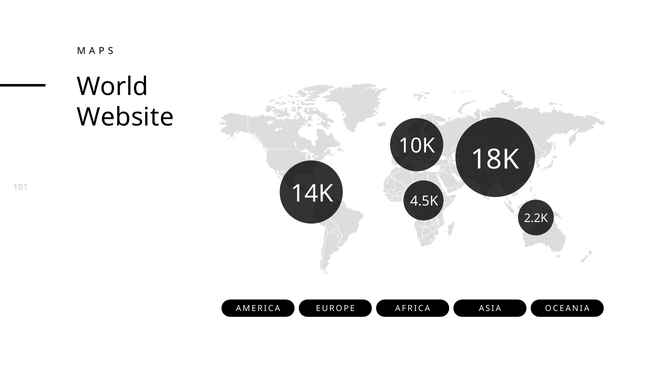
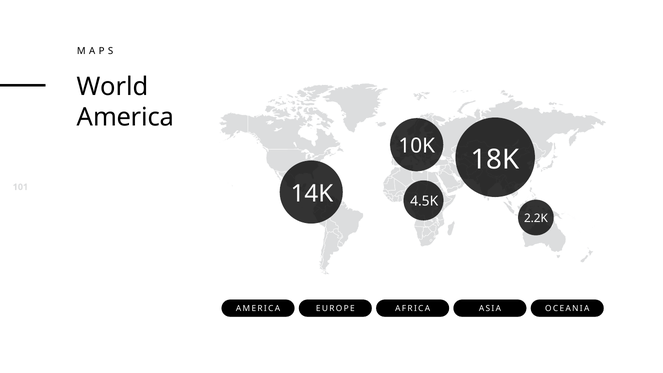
Website: Website -> America (126, 117)
